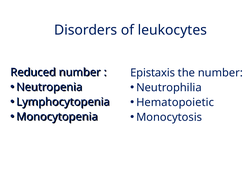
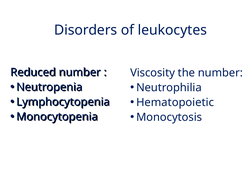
Epistaxis: Epistaxis -> Viscosity (153, 73)
